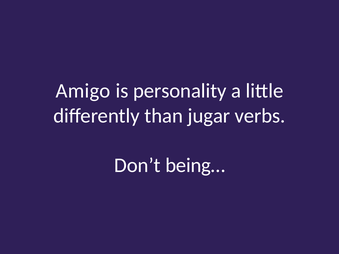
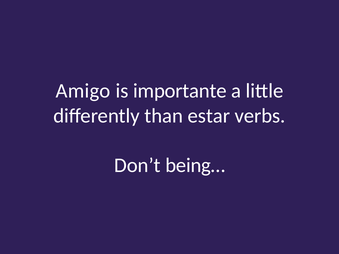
personality: personality -> importante (180, 91)
jugar: jugar -> estar (209, 116)
